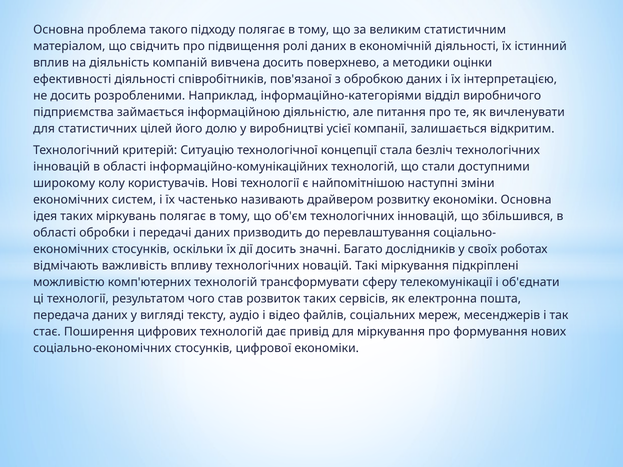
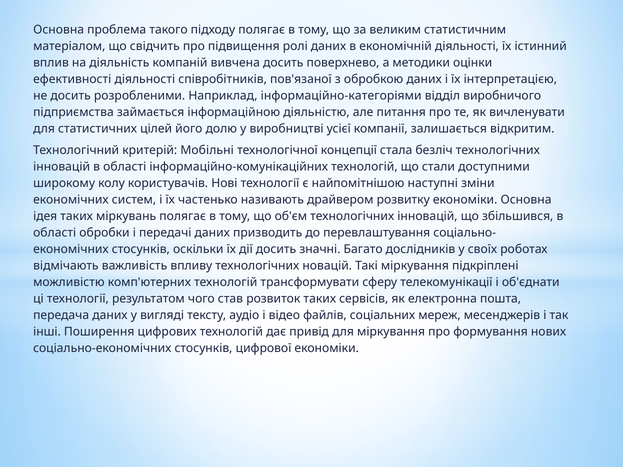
Ситуацію: Ситуацію -> Мобільні (207, 150)
стає: стає -> інші (47, 332)
